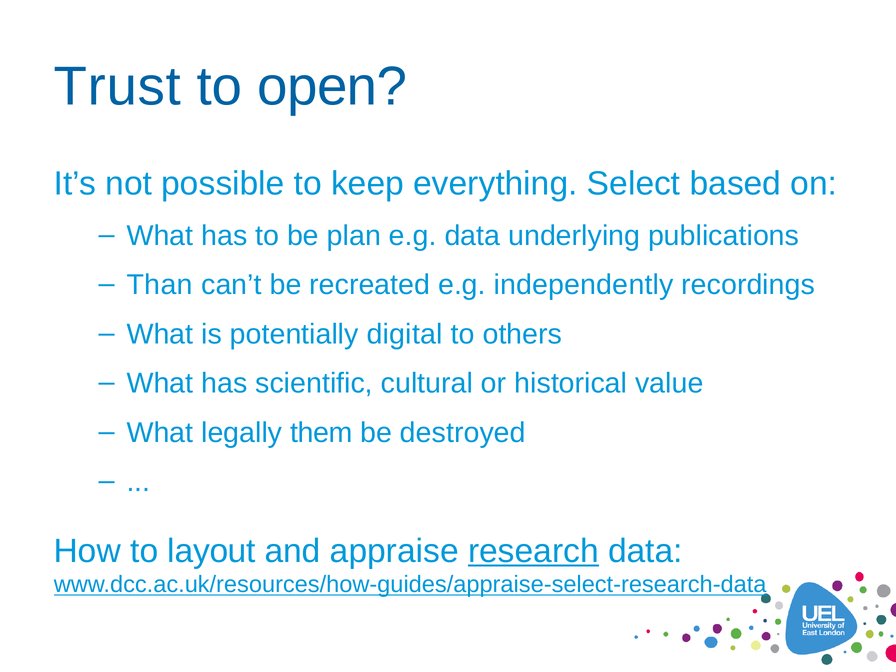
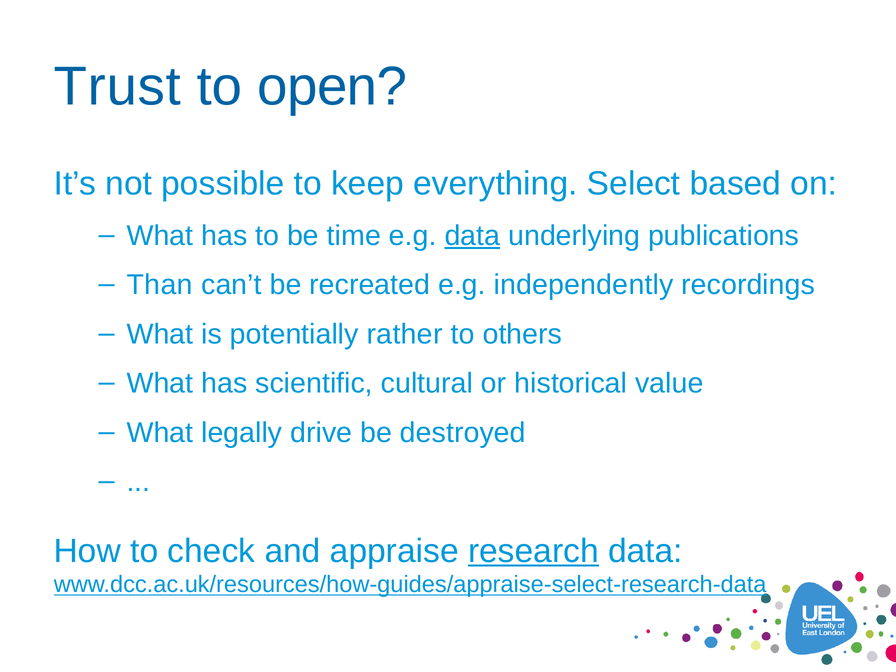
plan: plan -> time (354, 236)
data underline: none -> present (472, 236)
digital: digital -> rather (405, 334)
them: them -> drive (321, 433)
layout: layout -> check (211, 551)
